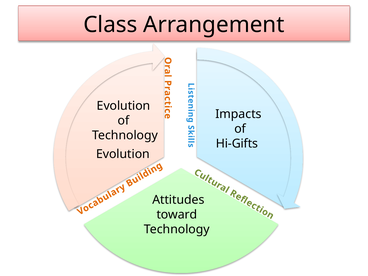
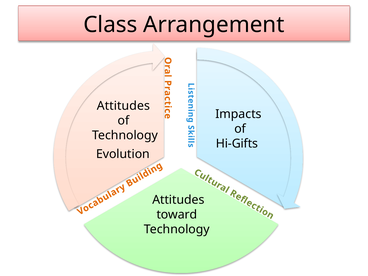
Evolution: Evolution -> Attitudes (123, 106)
